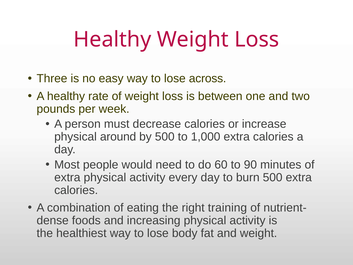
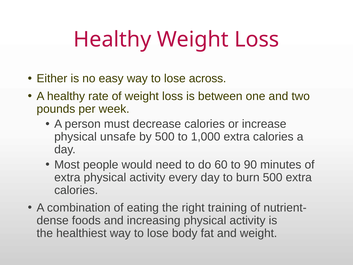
Three: Three -> Either (52, 79)
around: around -> unsafe (118, 137)
